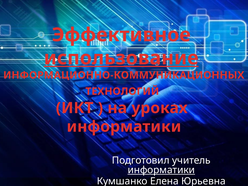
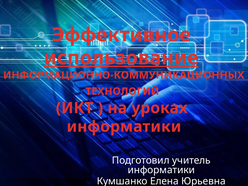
информатики underline: present -> none (161, 170)
